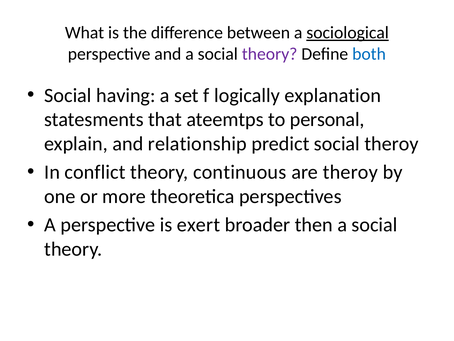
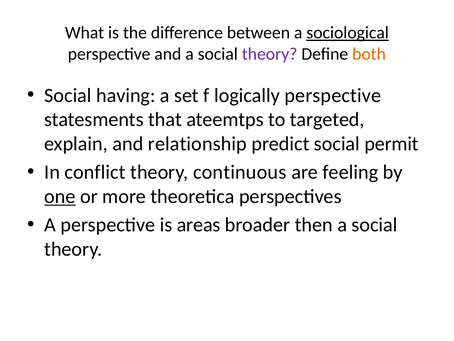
both colour: blue -> orange (369, 54)
logically explanation: explanation -> perspective (333, 95)
personal: personal -> targeted (327, 119)
social theroy: theroy -> permit (392, 144)
are theroy: theroy -> feeling (350, 172)
one underline: none -> present (60, 196)
exert: exert -> areas (199, 224)
